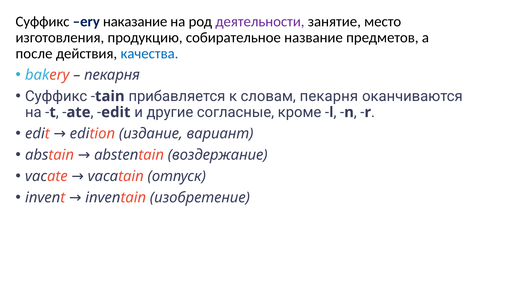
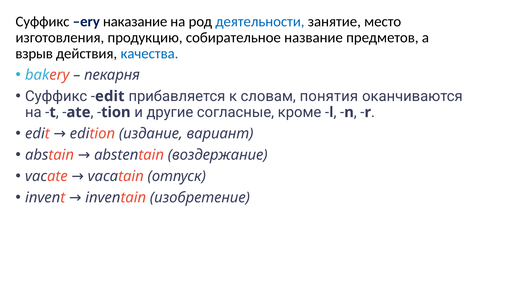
деятельности colour: purple -> blue (260, 22)
после: после -> взрыв (34, 54)
tain: tain -> edit (110, 96)
словам пекарня: пекарня -> понятия (329, 96)
edit: edit -> tion (116, 112)
